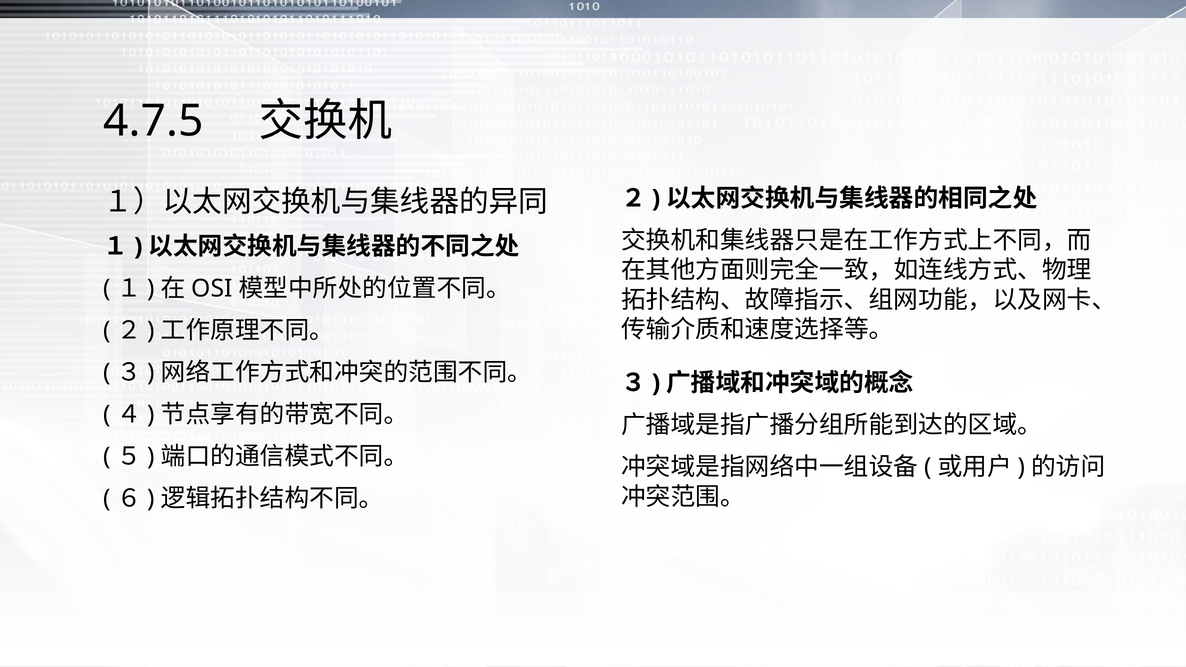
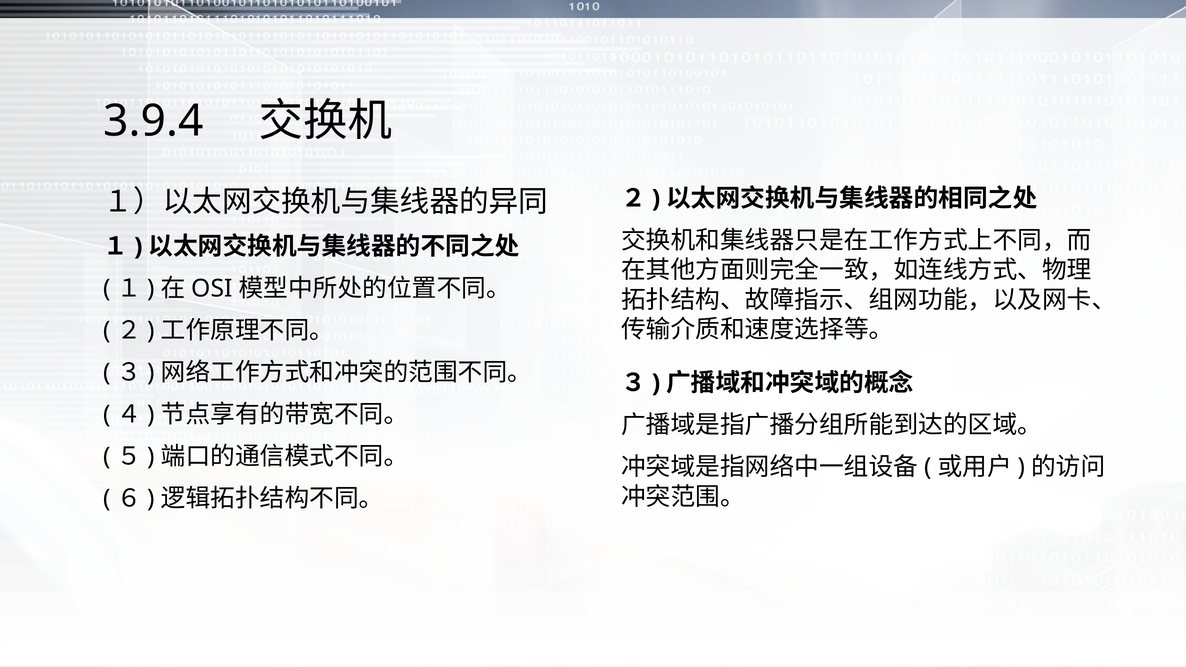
4.7.5: 4.7.5 -> 3.9.4 (153, 121)
